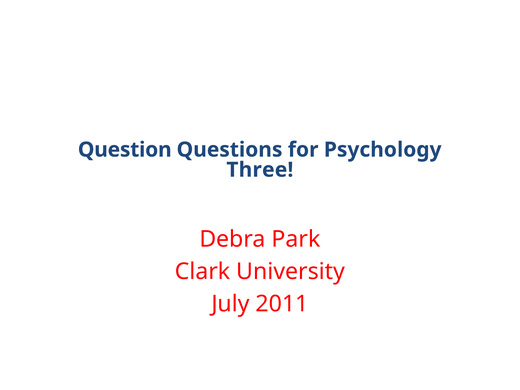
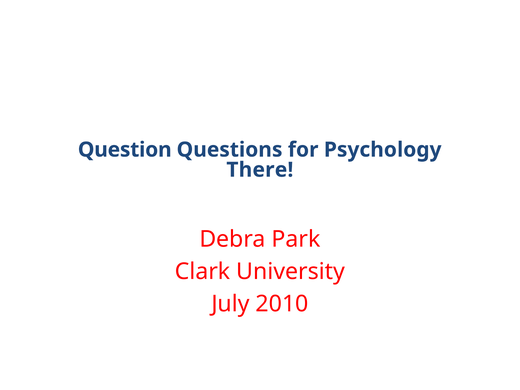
Three: Three -> There (260, 170)
2011: 2011 -> 2010 (282, 304)
